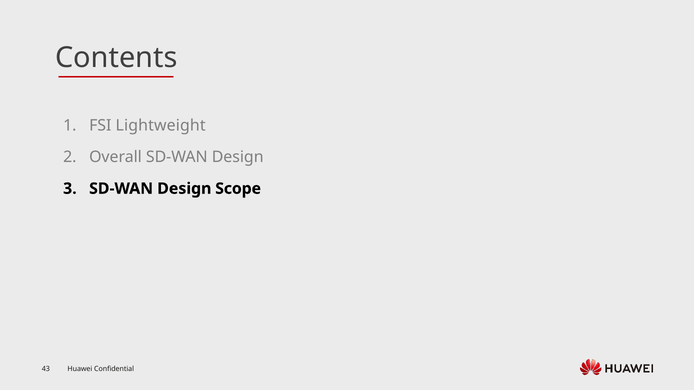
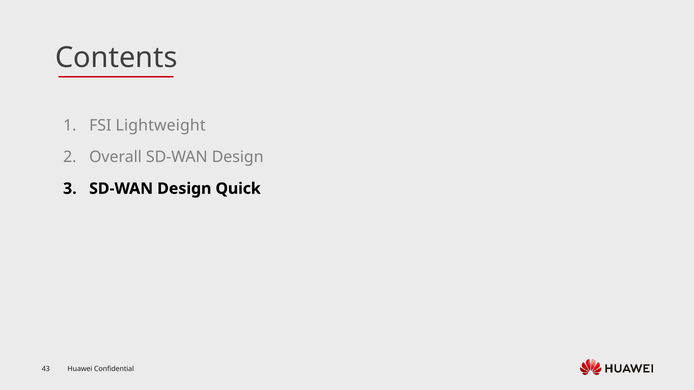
Scope: Scope -> Quick (238, 189)
